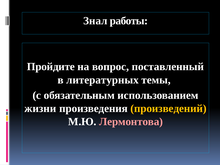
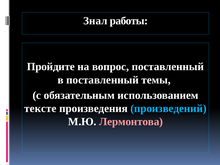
в литературных: литературных -> поставленный (103, 80)
жизни: жизни -> тексте (40, 108)
произведений colour: yellow -> light blue (168, 108)
